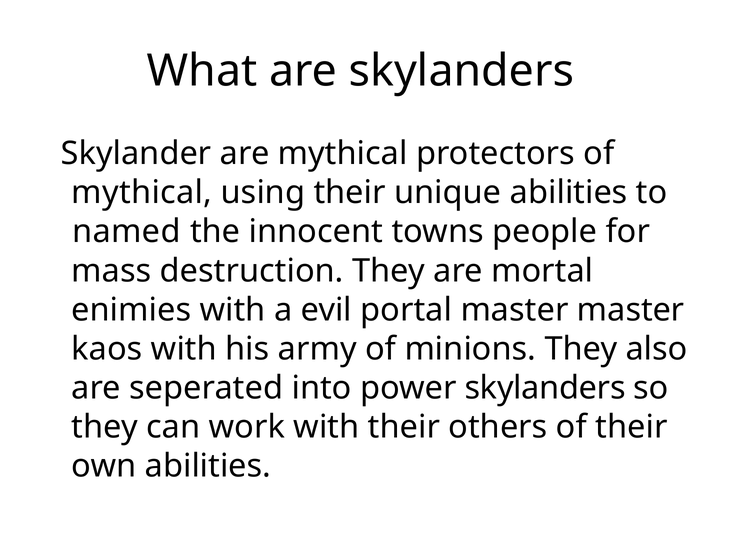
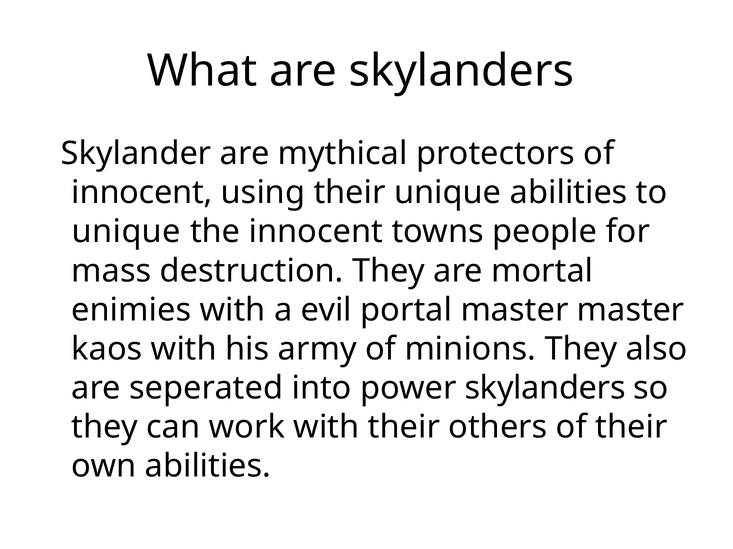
mythical: mythical -> innocent (142, 193)
named: named -> unique (126, 232)
